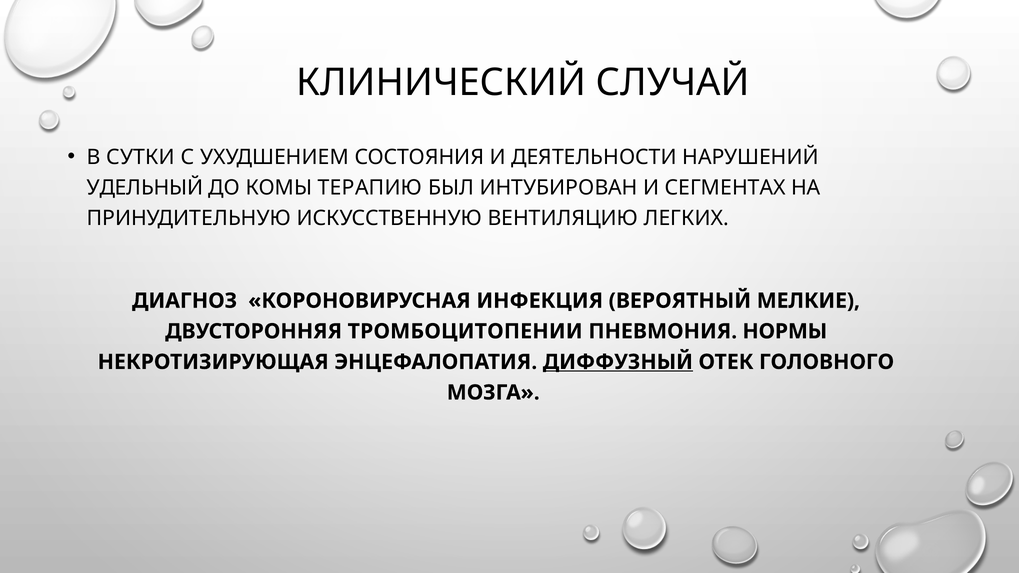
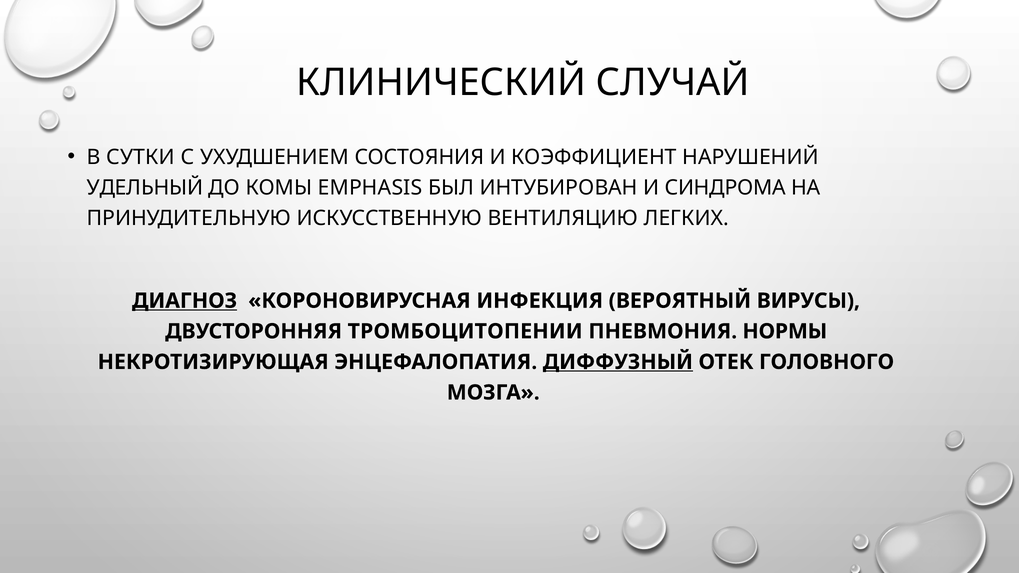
ДЕЯТЕЛЬНОСТИ: ДЕЯТЕЛЬНОСТИ -> КОЭФФИЦИЕНТ (594, 157)
ТЕРАПИЮ: ТЕРАПИЮ -> EMPHASIS (370, 188)
СЕГМЕНТАХ: СЕГМЕНТАХ -> СИНДРОМА (725, 188)
ДИАГНОЗ underline: none -> present (185, 301)
МЕЛКИЕ: МЕЛКИЕ -> ВИРУСЫ (808, 301)
